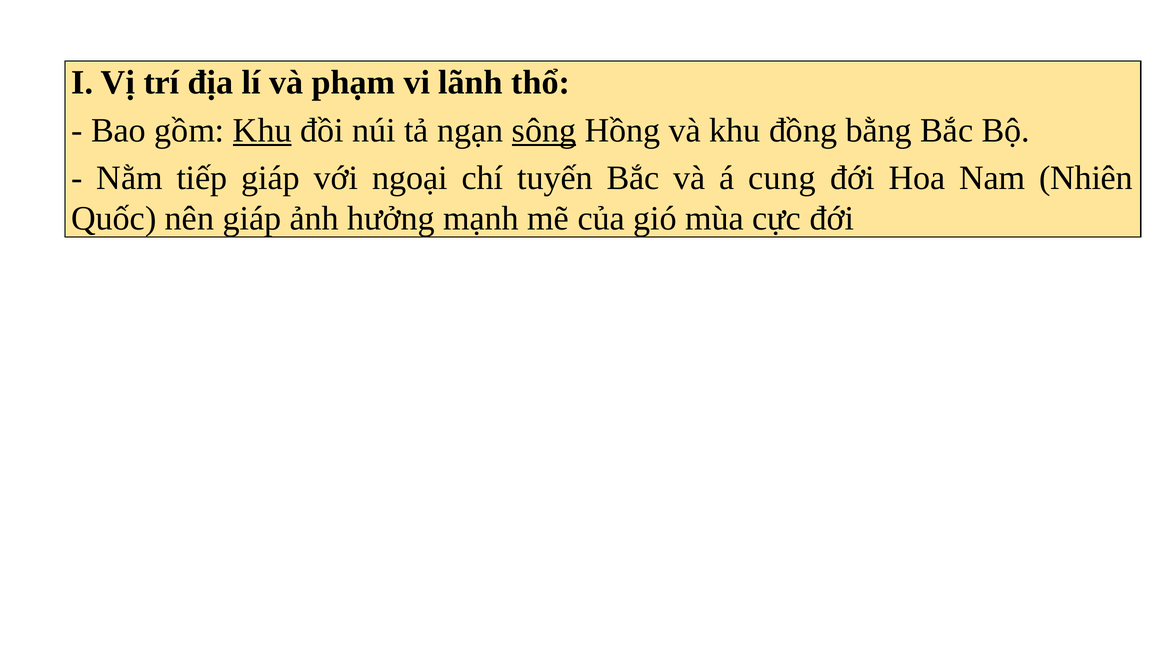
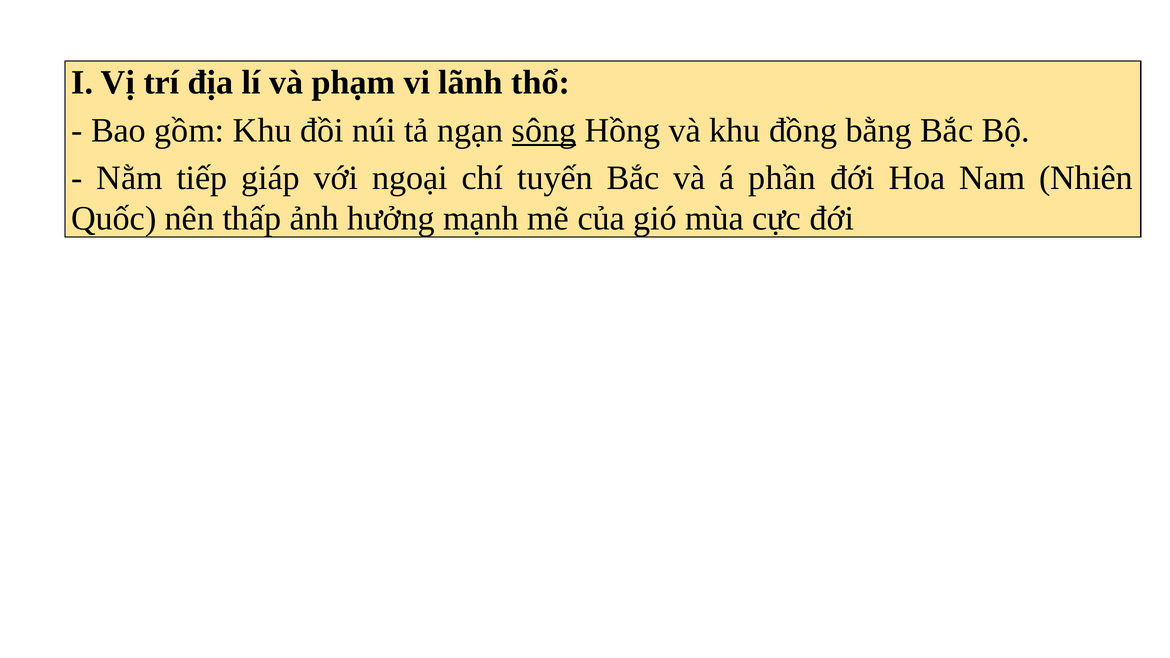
Khu underline: present -> none (262, 130)
cung: cung -> phần (782, 178)
nên giáp: giáp -> thấp (252, 219)
